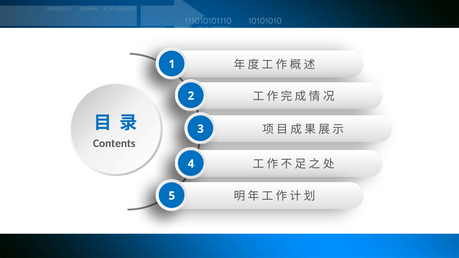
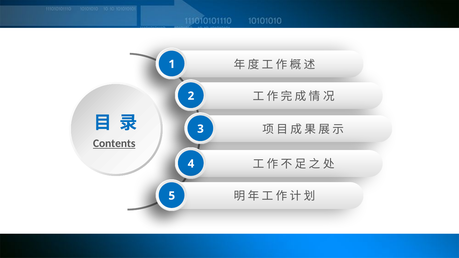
Contents underline: none -> present (114, 144)
